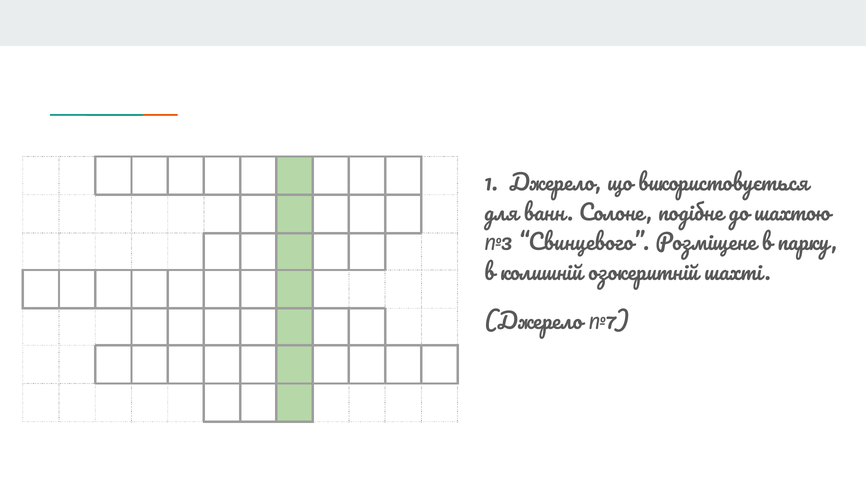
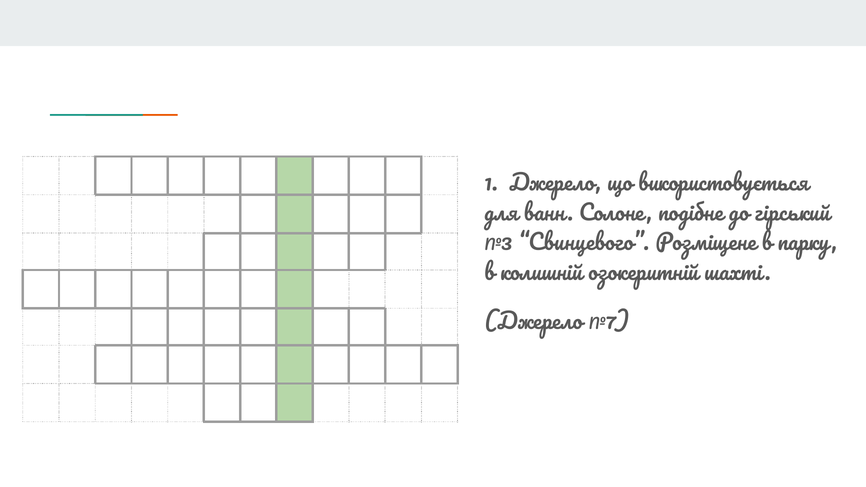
шахтою: шахтою -> гірський (792, 213)
